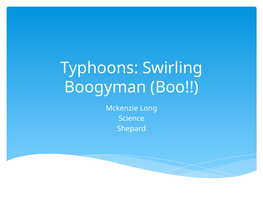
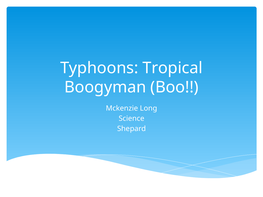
Swirling: Swirling -> Tropical (173, 68)
